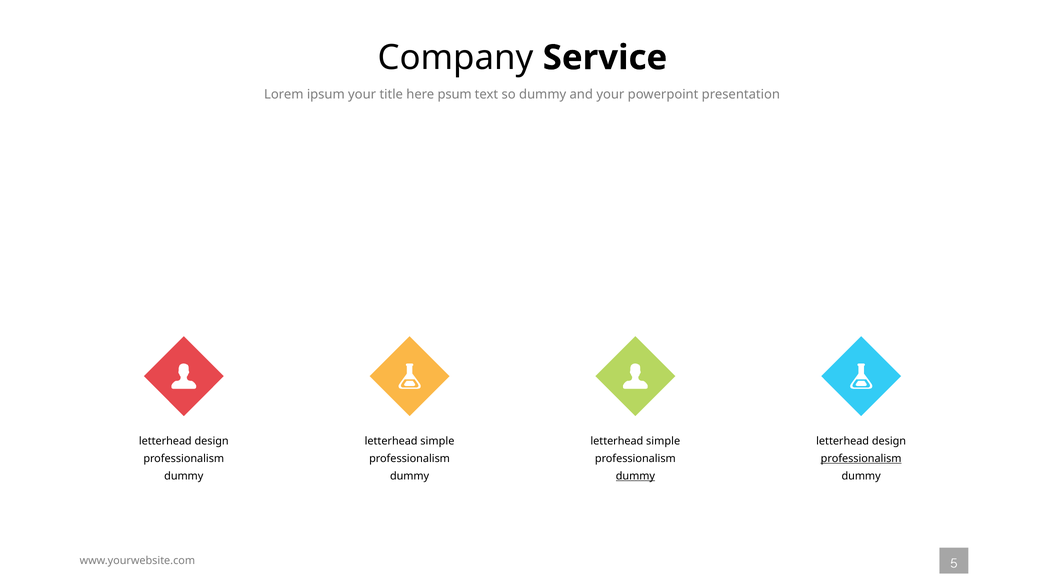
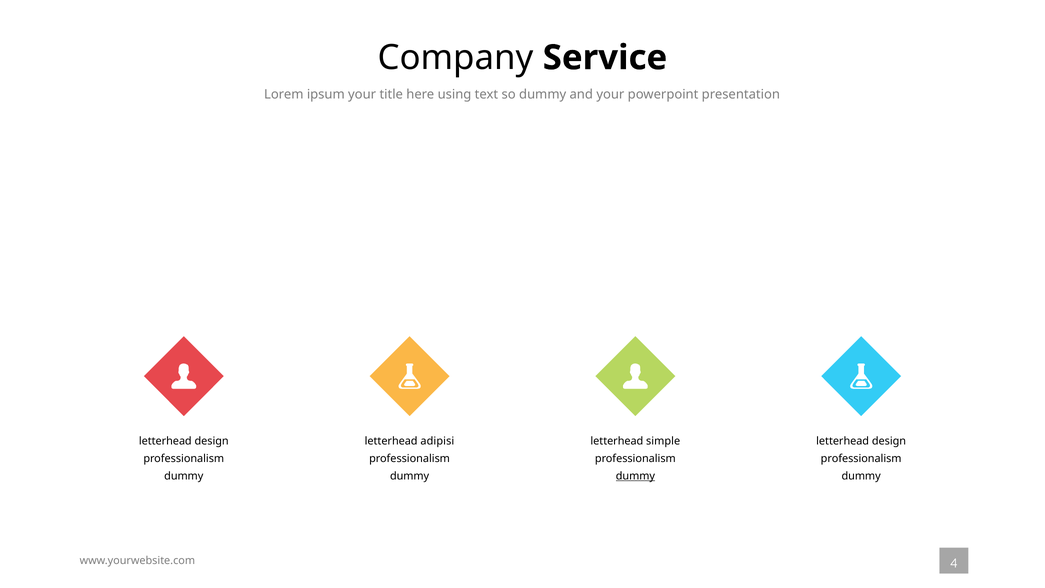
psum: psum -> using (455, 95)
simple: simple -> adipisi (437, 441)
professionalism underline: present -> none (861, 459)
5: 5 -> 4 (954, 561)
